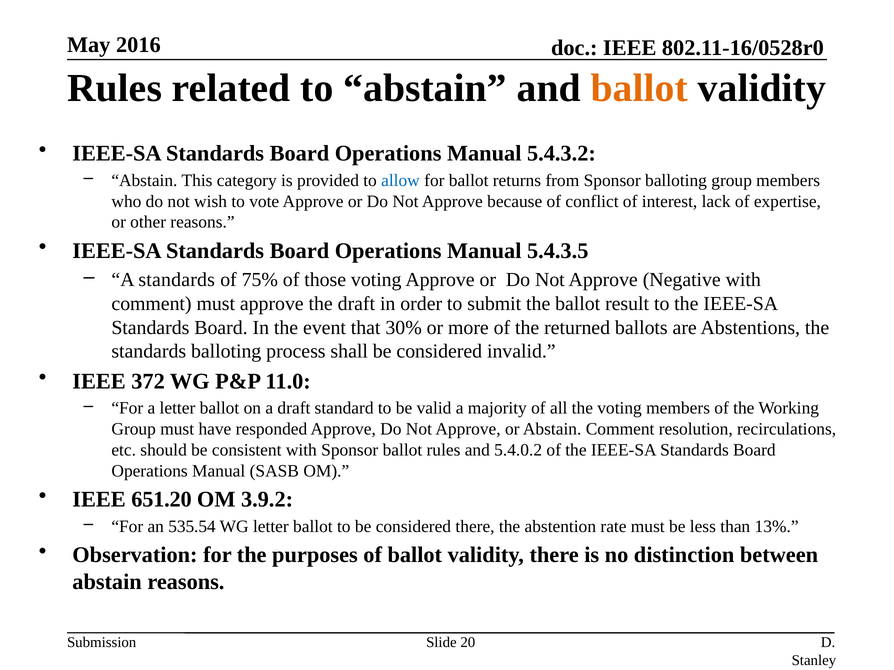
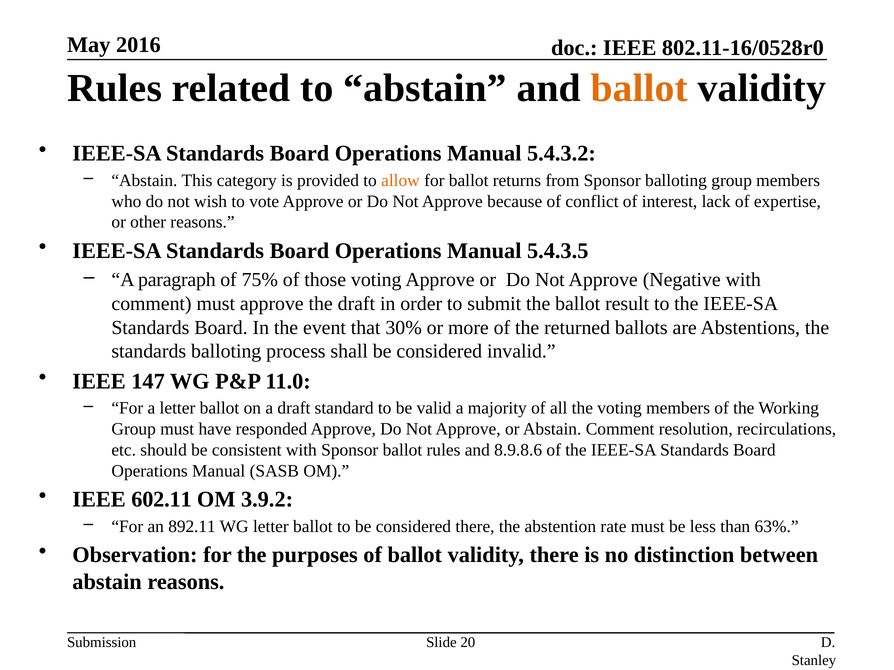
allow colour: blue -> orange (400, 181)
A standards: standards -> paragraph (177, 280)
372: 372 -> 147 (148, 382)
5.4.0.2: 5.4.0.2 -> 8.9.8.6 (518, 450)
651.20: 651.20 -> 602.11 (161, 500)
535.54: 535.54 -> 892.11 (192, 527)
13%: 13% -> 63% (777, 527)
